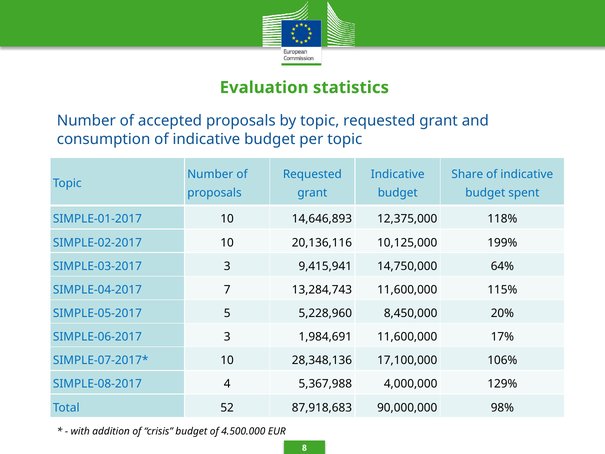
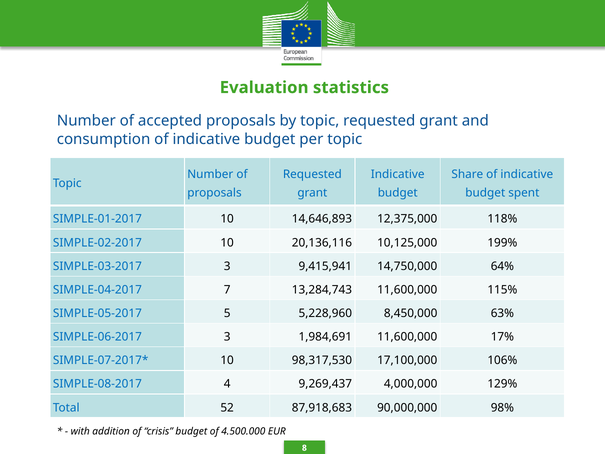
20%: 20% -> 63% (502, 313)
28,348,136: 28,348,136 -> 98,317,530 (322, 360)
5,367,988: 5,367,988 -> 9,269,437 (325, 384)
